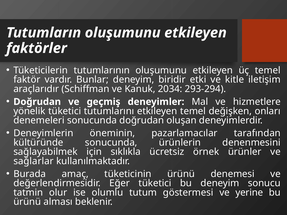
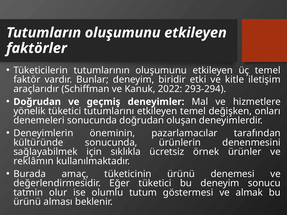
2034: 2034 -> 2022 (170, 89)
sağlarlar: sağlarlar -> reklâmın (34, 161)
yerine: yerine -> almak (249, 193)
